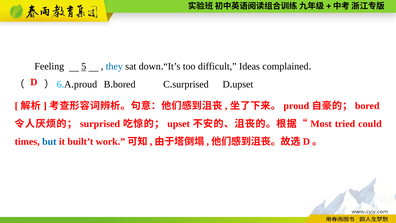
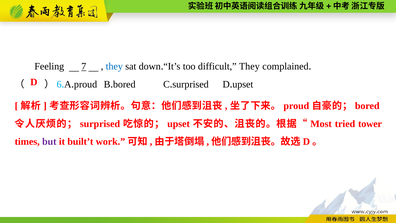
5: 5 -> 7 (84, 66)
difficult Ideas: Ideas -> They (249, 66)
could: could -> tower (370, 124)
but colour: blue -> purple (49, 141)
